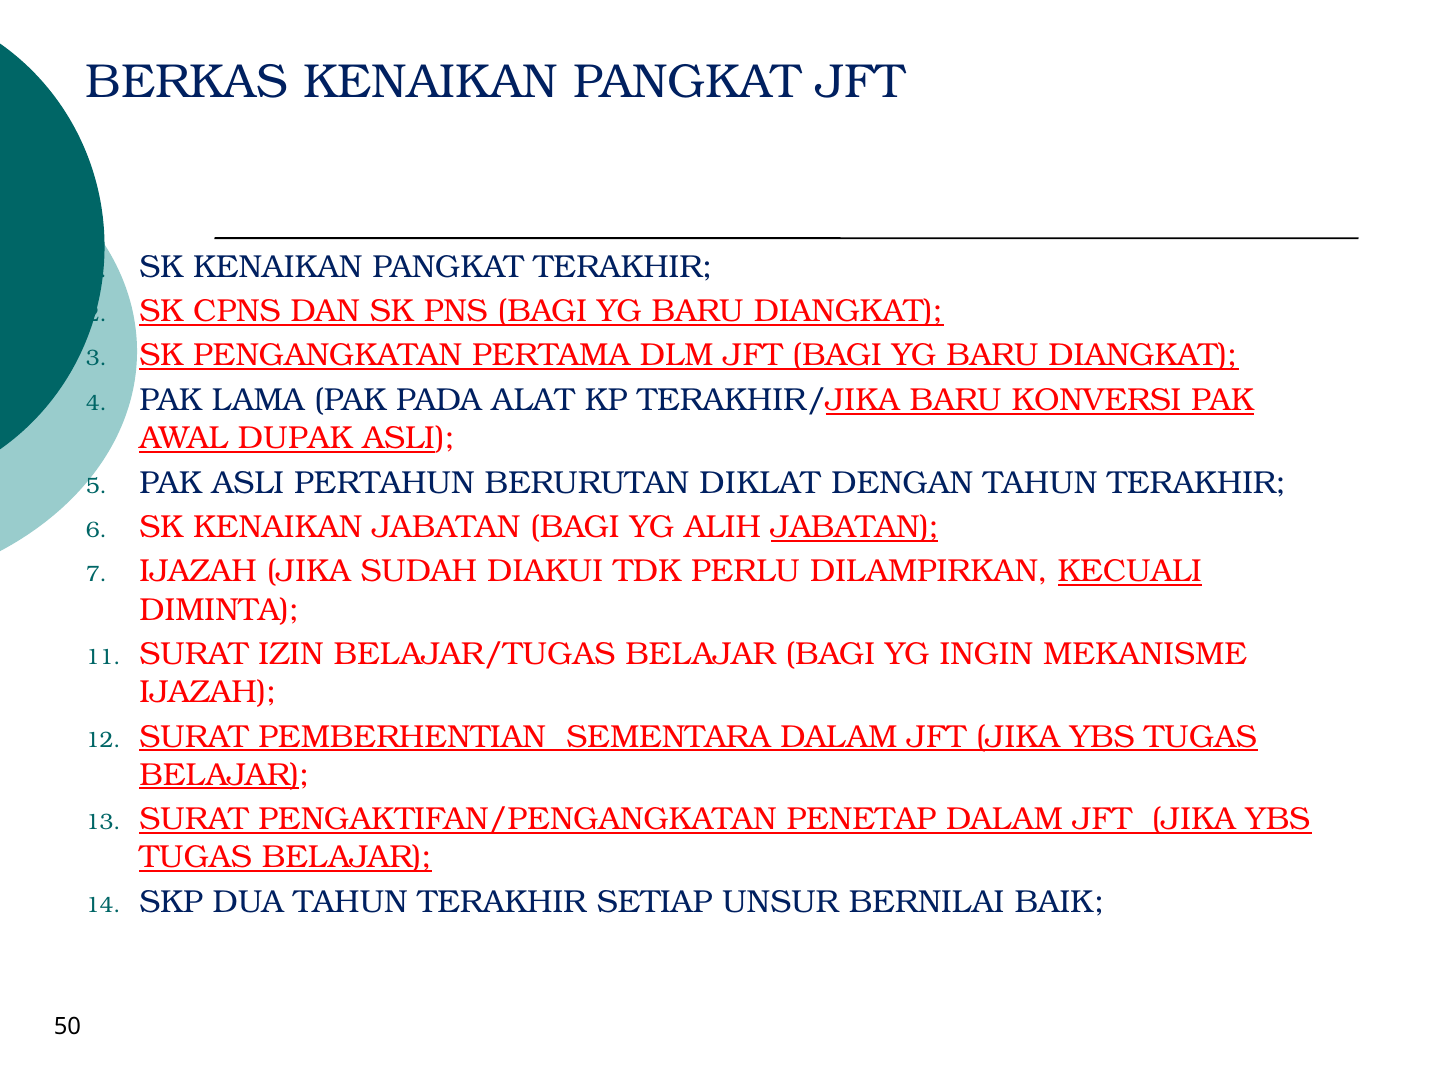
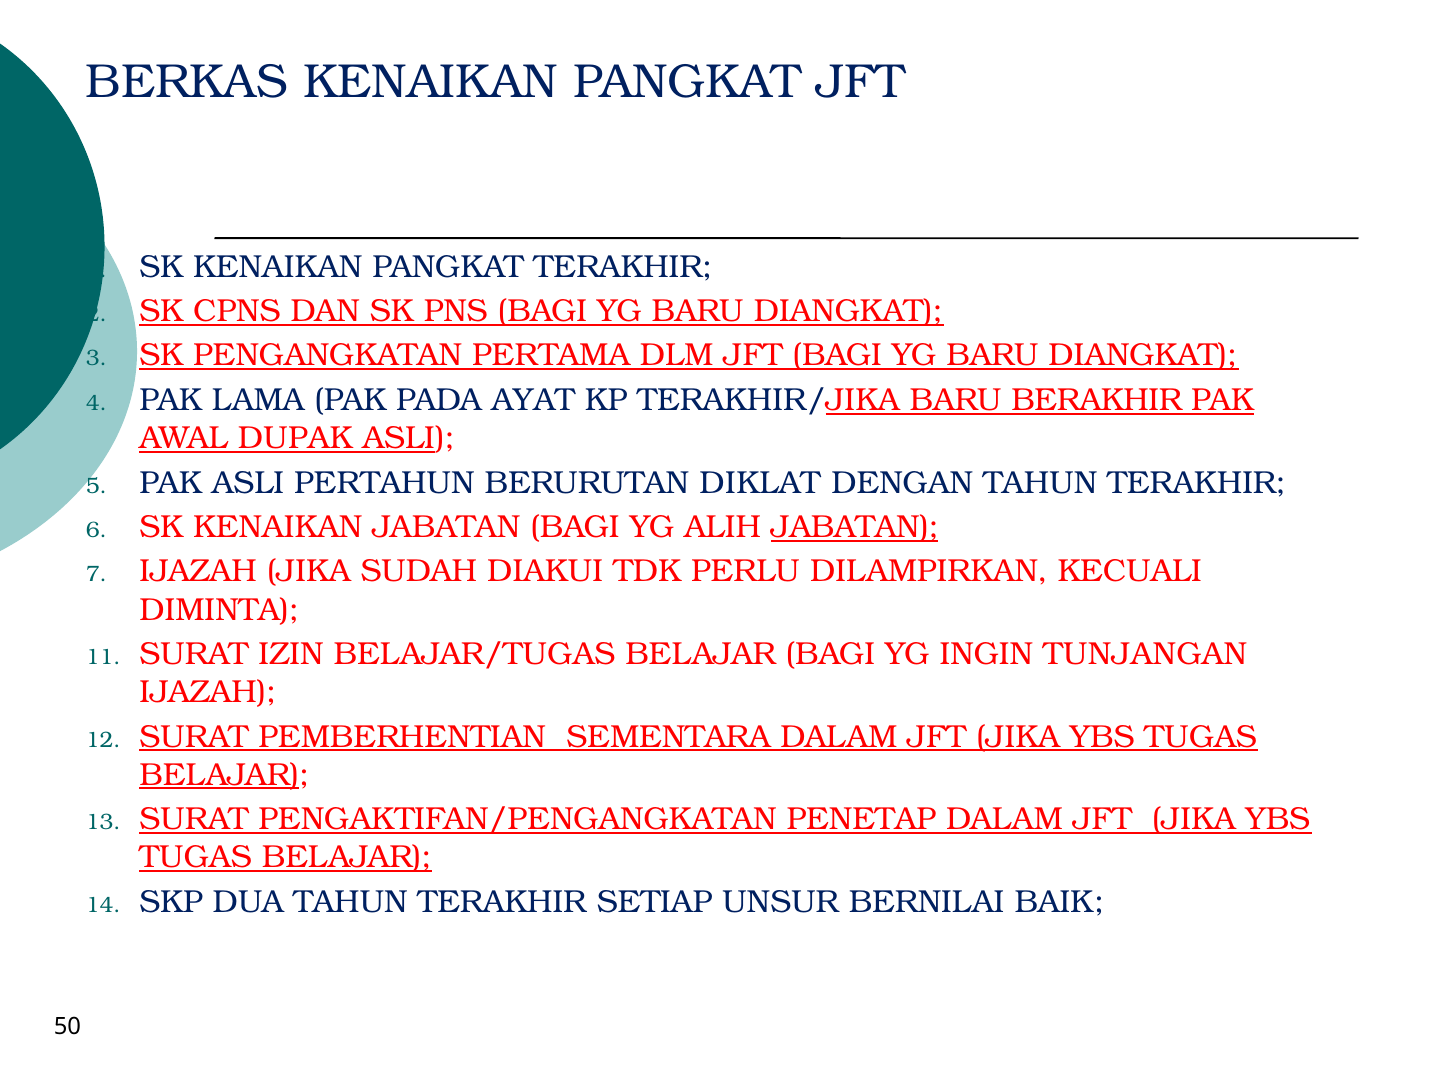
ALAT: ALAT -> AYAT (533, 400)
KONVERSI: KONVERSI -> BERAKHIR (1097, 400)
KECUALI underline: present -> none (1130, 572)
MEKANISME: MEKANISME -> TUNJANGAN (1145, 654)
